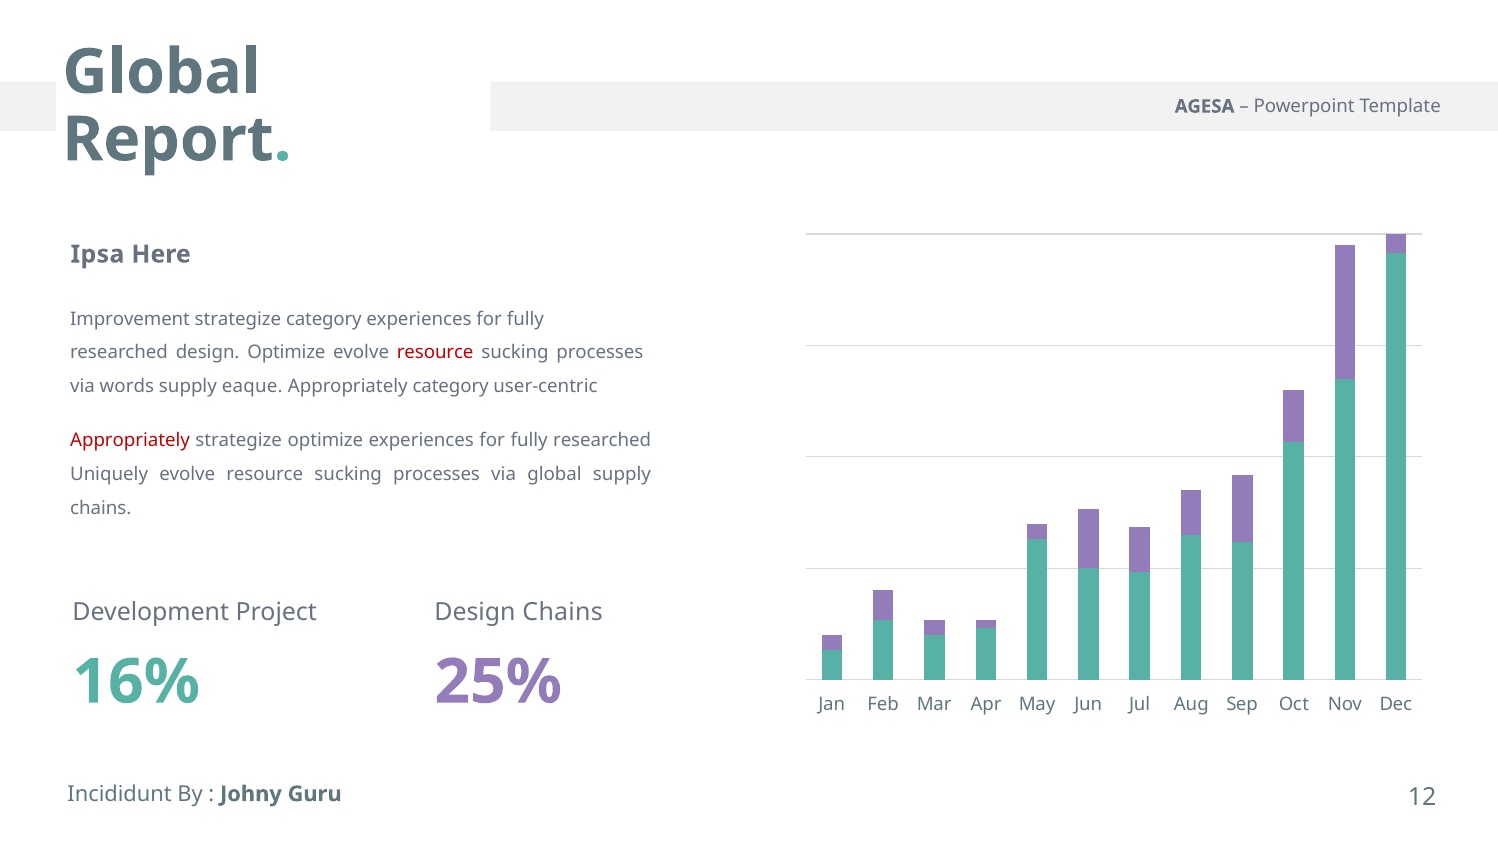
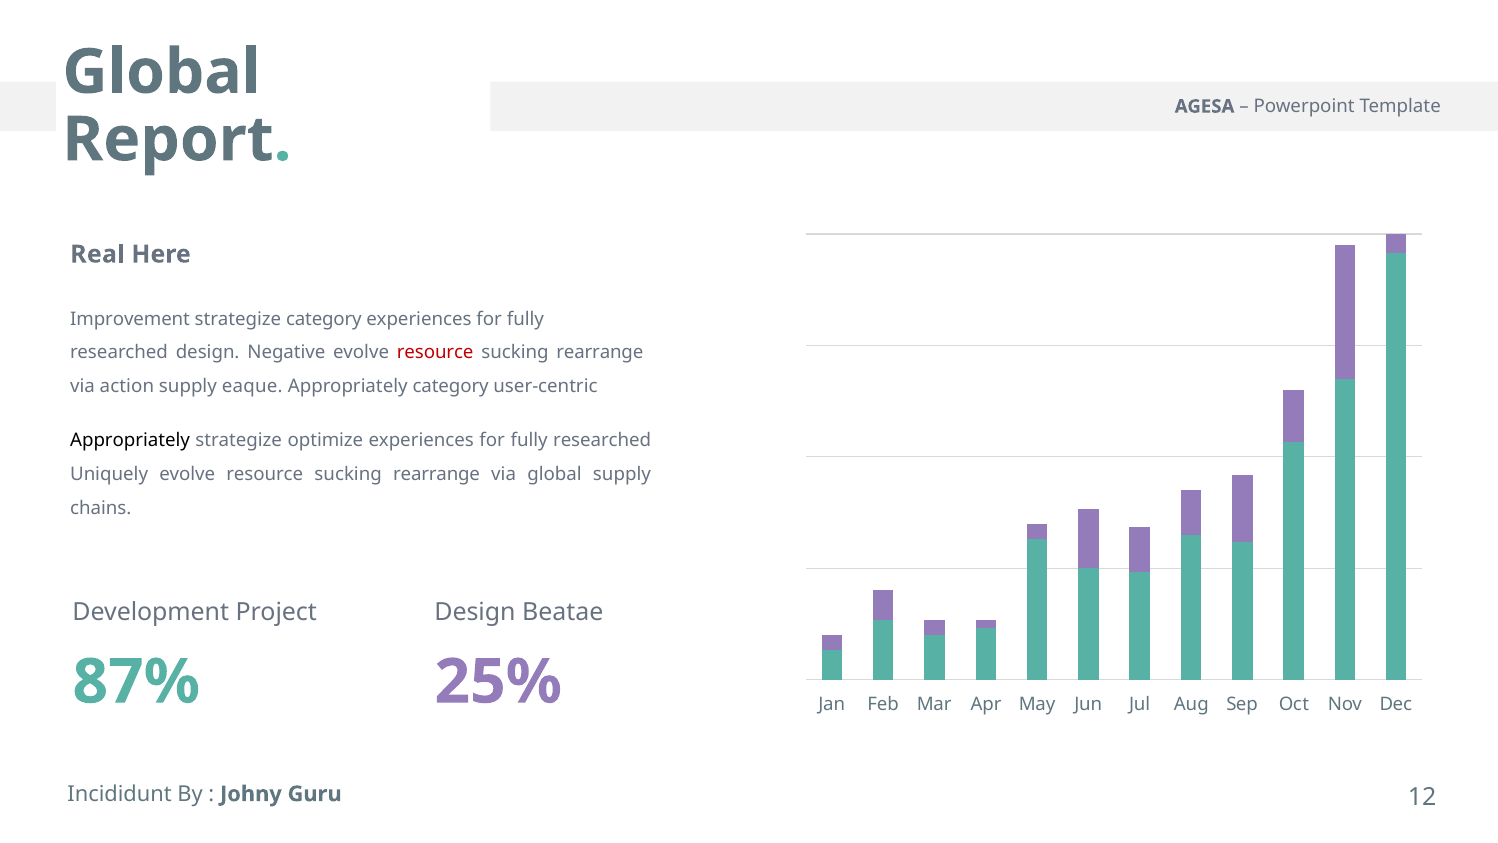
Ipsa: Ipsa -> Real (97, 254)
design Optimize: Optimize -> Negative (286, 353)
processes: processes -> rearrange (600, 353)
words: words -> action (127, 386)
Appropriately colour: red -> black (130, 440)
processes: processes -> rearrange (437, 474)
Design Chains: Chains -> Beatae (563, 612)
16%: 16% -> 87% (136, 682)
